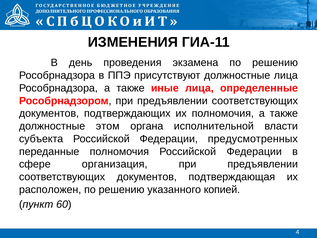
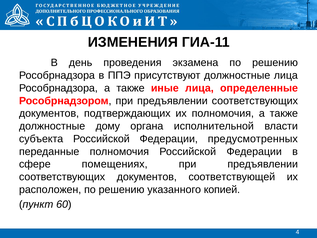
этом: этом -> дому (108, 126)
организация: организация -> помещениях (115, 164)
подтверждающая: подтверждающая -> соответствующей (232, 177)
